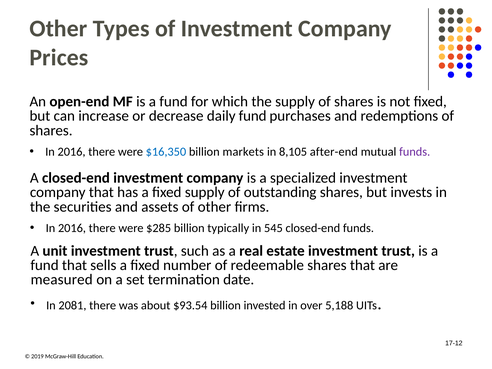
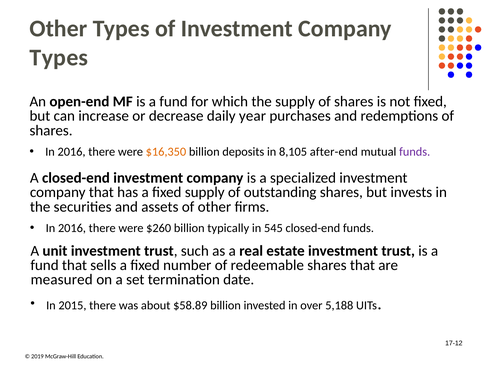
Prices: Prices -> Types (59, 57)
daily fund: fund -> year (252, 116)
$16,350 colour: blue -> orange (166, 152)
markets: markets -> deposits (243, 152)
$285: $285 -> $260 (159, 228)
2081: 2081 -> 2015 (72, 306)
$93.54: $93.54 -> $58.89 (190, 306)
